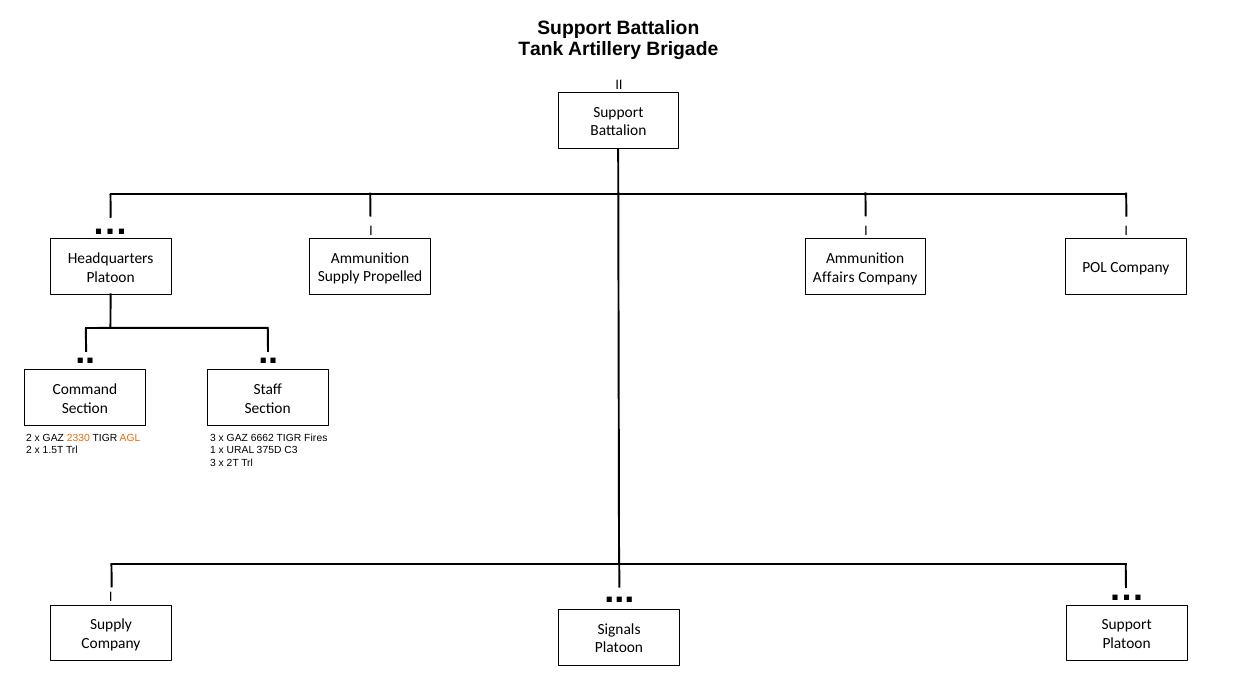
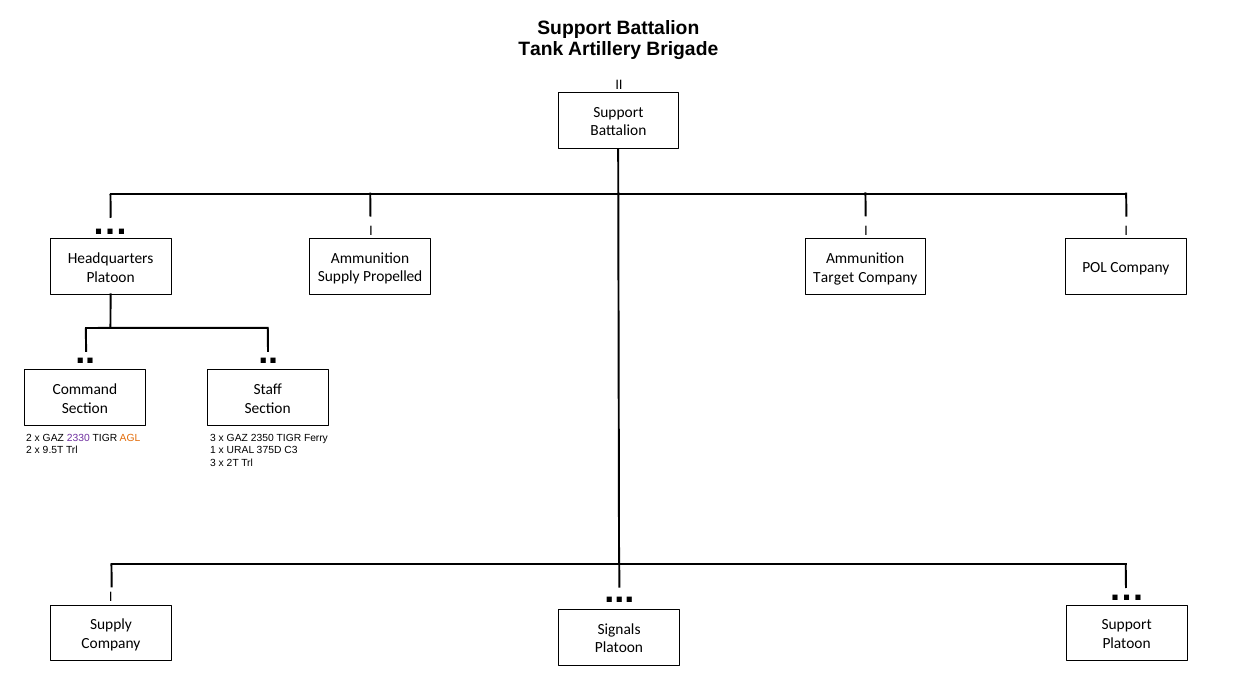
Affairs: Affairs -> Target (834, 277)
2330 colour: orange -> purple (78, 438)
6662: 6662 -> 2350 (262, 438)
Fires: Fires -> Ferry (316, 438)
1.5T: 1.5T -> 9.5T (53, 450)
